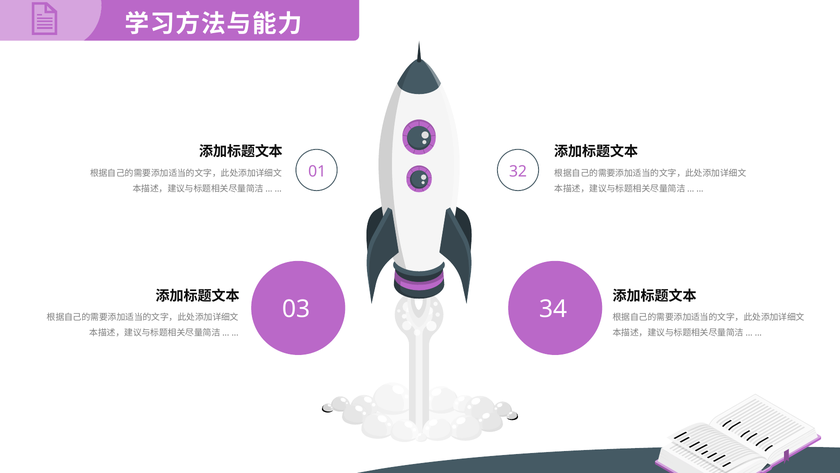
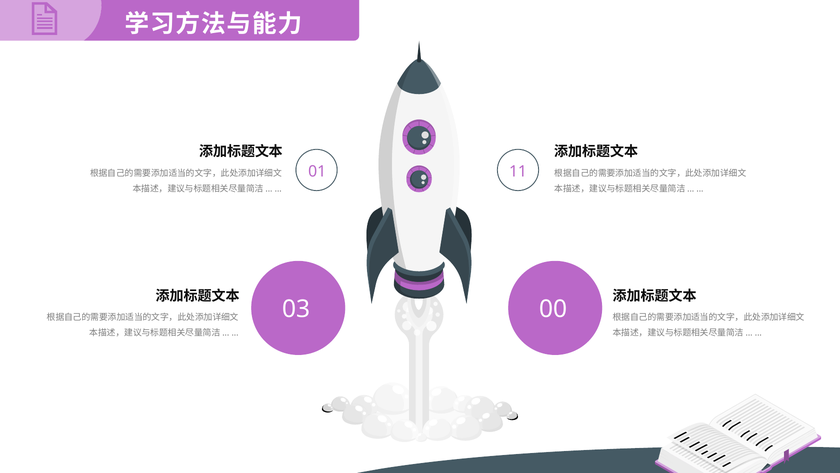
32: 32 -> 11 (518, 171)
34: 34 -> 00 (553, 309)
